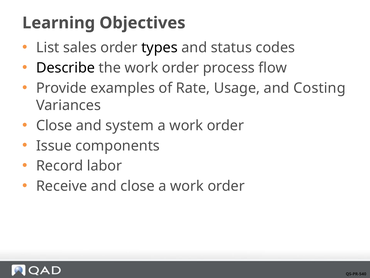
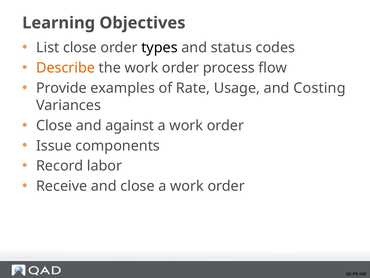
List sales: sales -> close (80, 48)
Describe colour: black -> orange (66, 68)
system: system -> against (130, 125)
